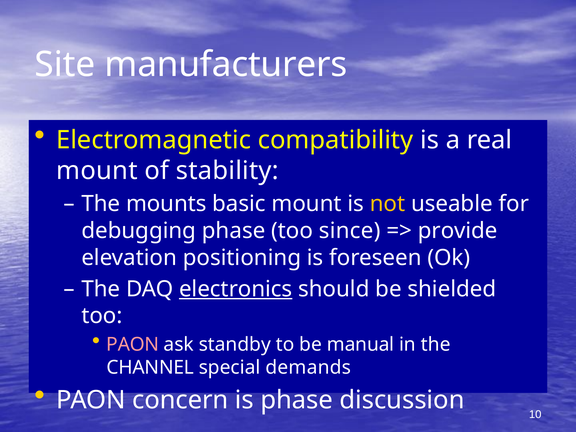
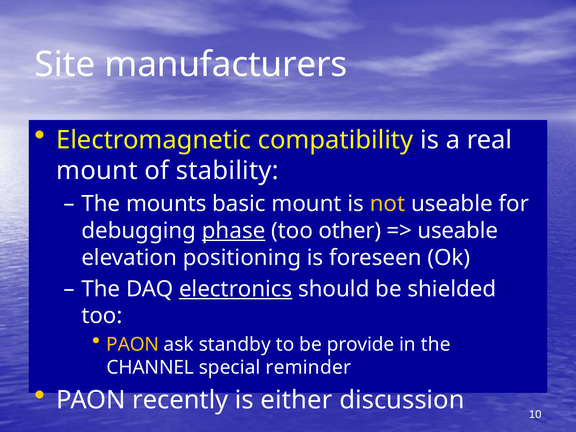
phase underline: none -> present (234, 231)
since: since -> other (350, 231)
provide: provide -> useable (458, 231)
PAON colour: pink -> yellow (133, 345)
manual: manual -> provide (361, 345)
demands: demands -> reminder (308, 368)
concern: concern -> recently (180, 400)
is phase: phase -> either (296, 400)
